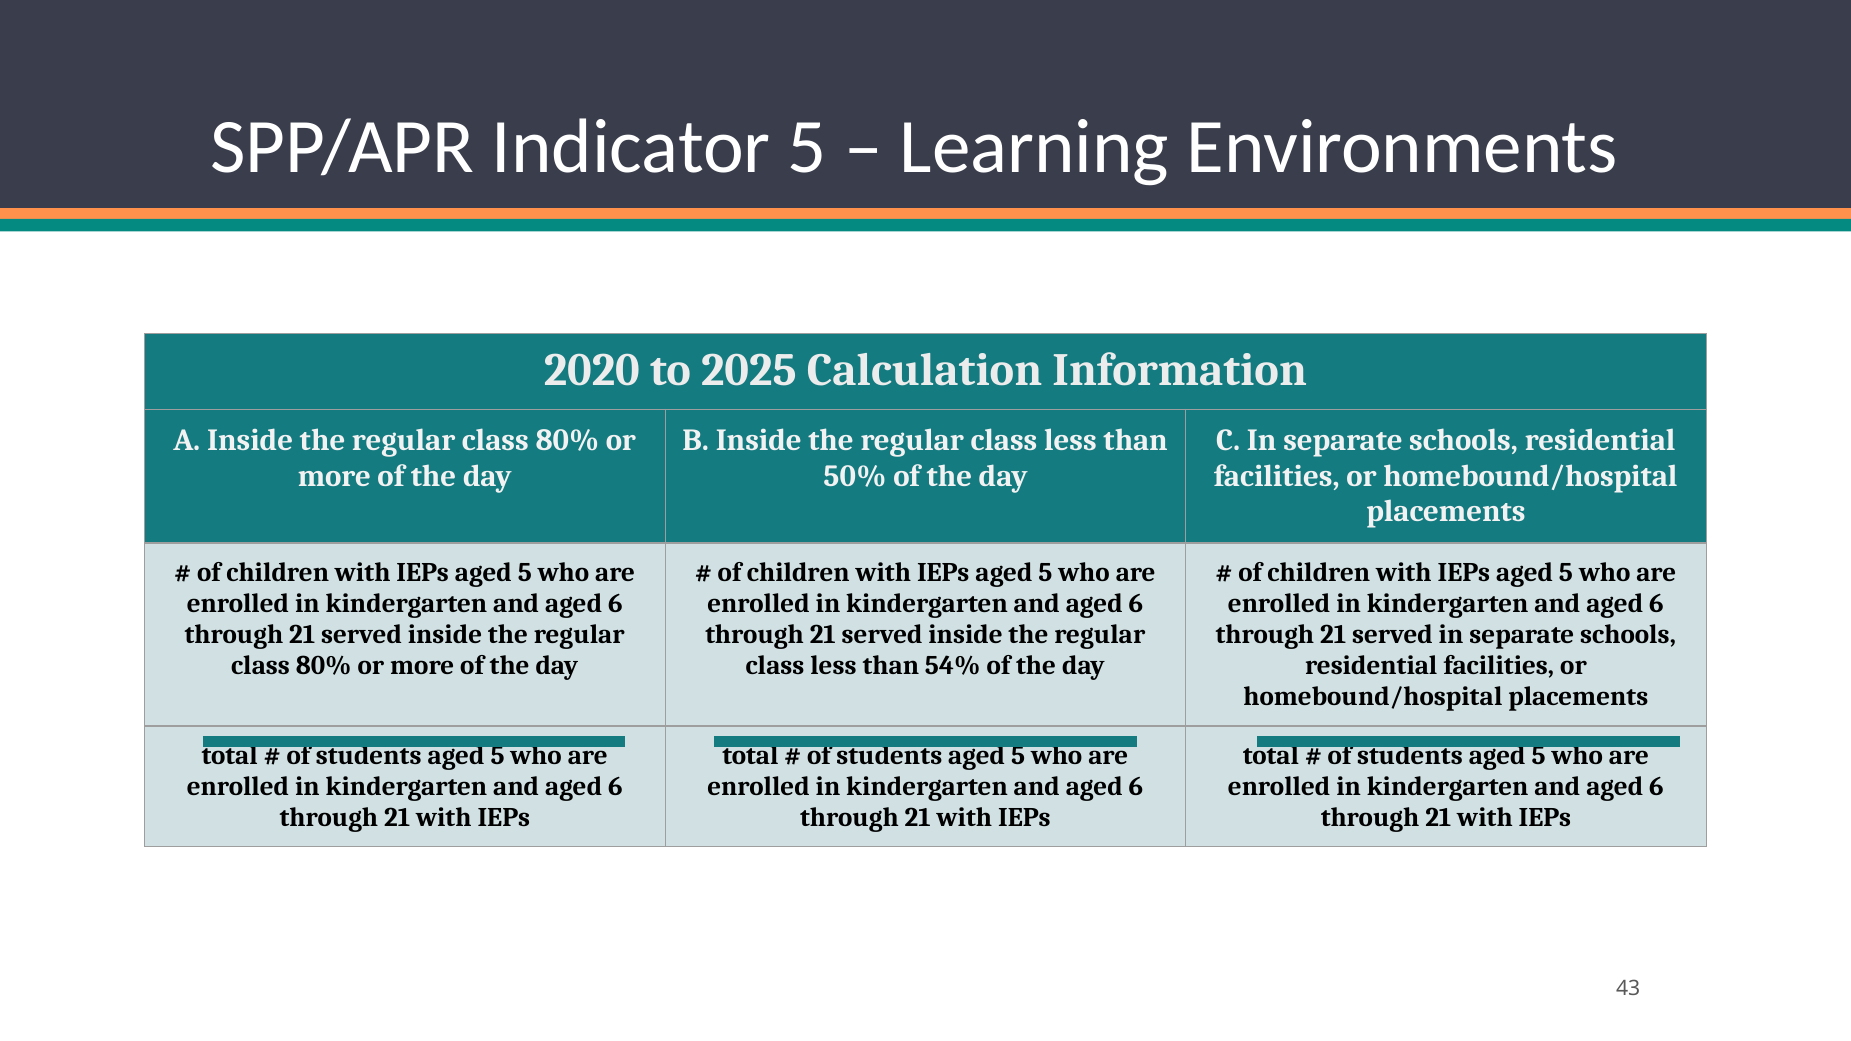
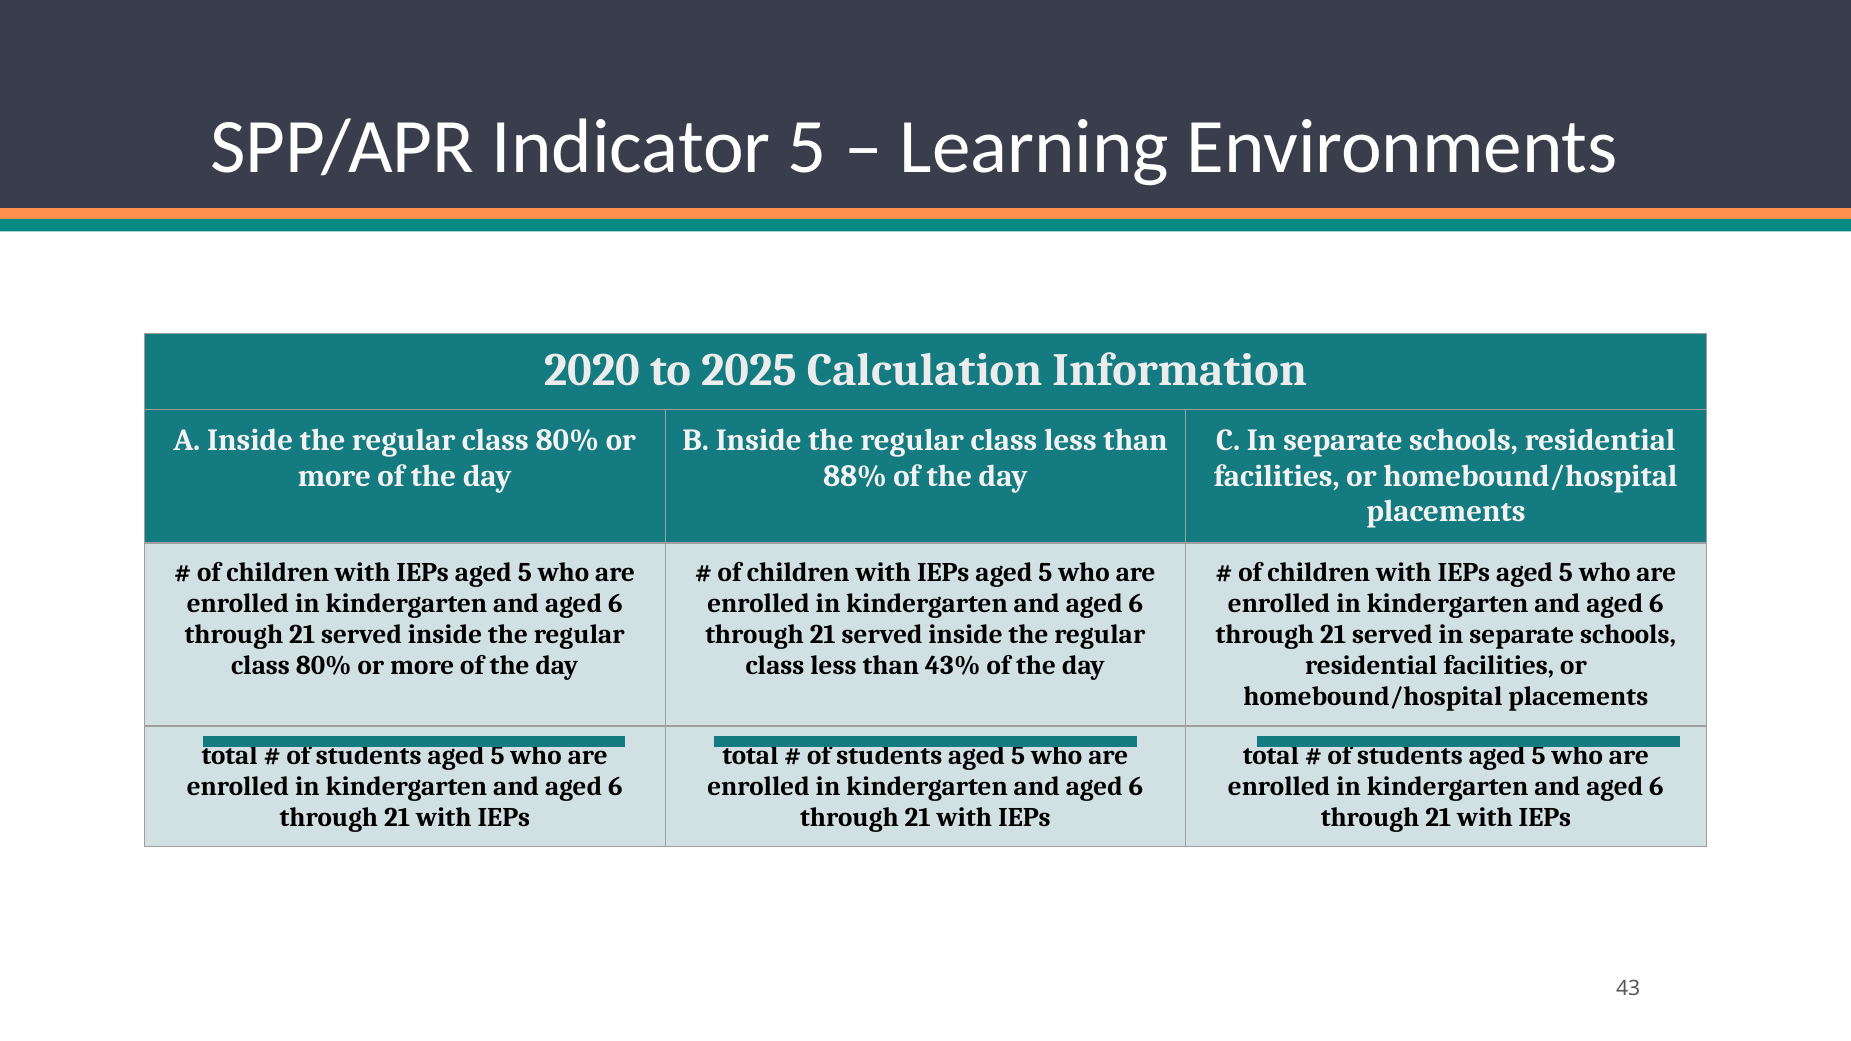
50%: 50% -> 88% (855, 476)
54%: 54% -> 43% (953, 666)
